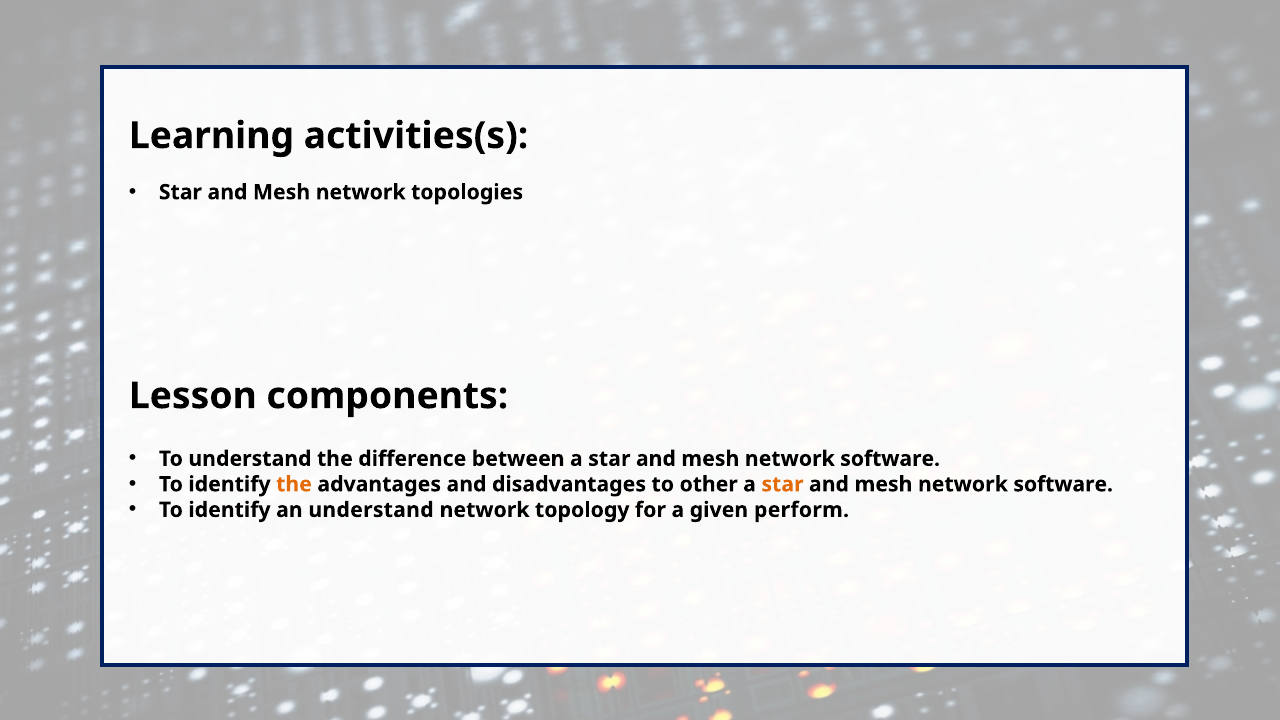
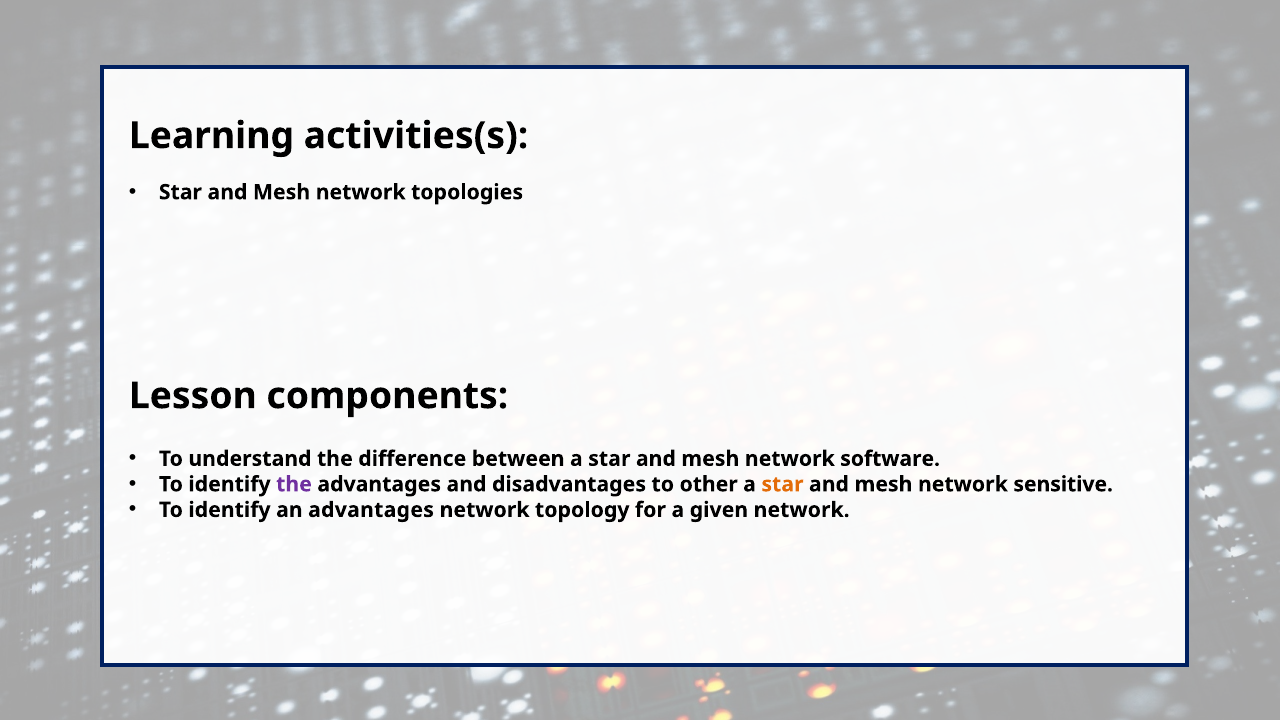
the colour: orange -> purple (294, 484)
software: software -> sensitive (1063, 484)
an understand: understand -> advantages (371, 510)
given perform: perform -> network (802, 510)
